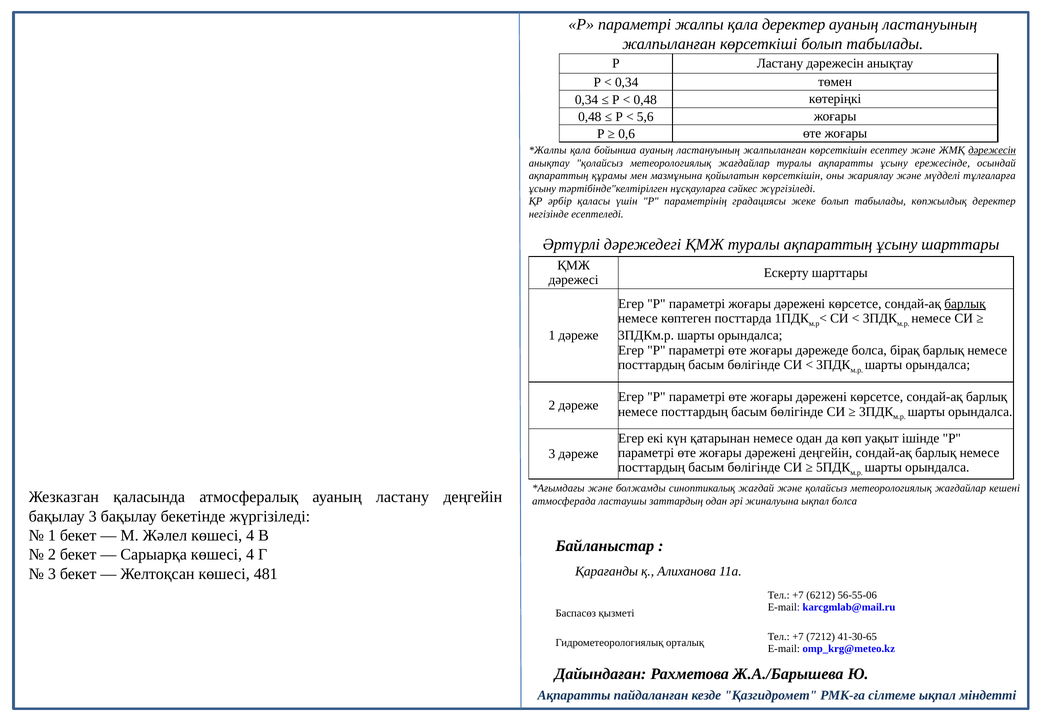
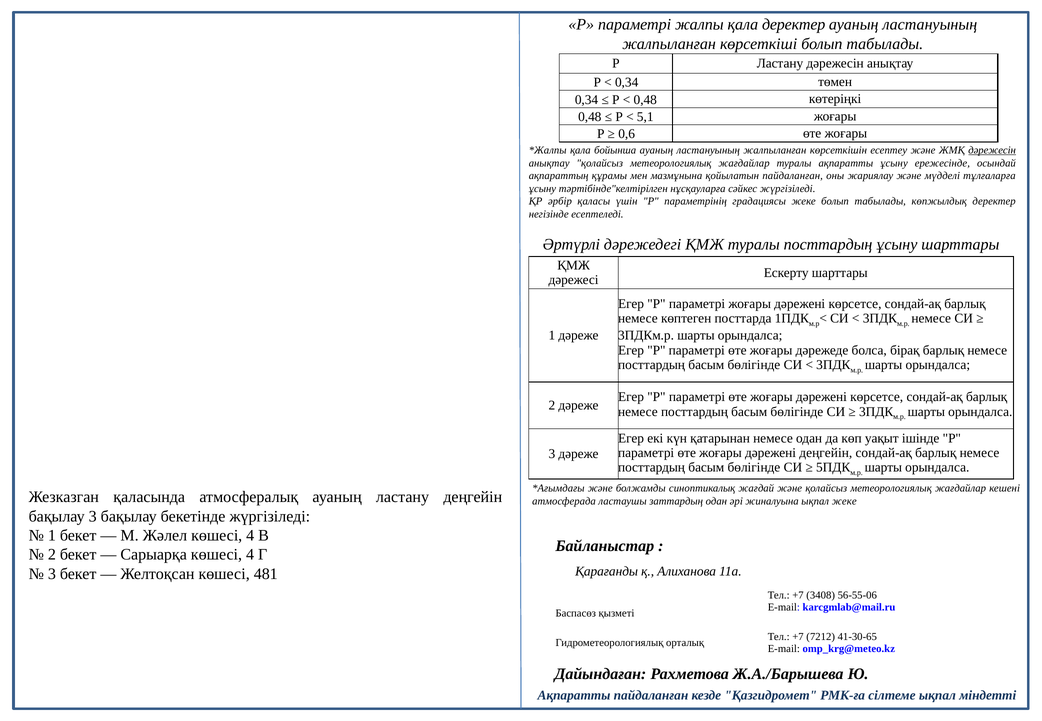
5,6: 5,6 -> 5,1 (645, 117)
қойылатын көрсеткішін: көрсеткішін -> пайдаланған (793, 176)
туралы ақпараттың: ақпараттың -> посттардың (828, 245)
барлық underline: present -> none (965, 304)
ықпал болса: болса -> жеке (844, 502)
6212: 6212 -> 3408 (821, 596)
